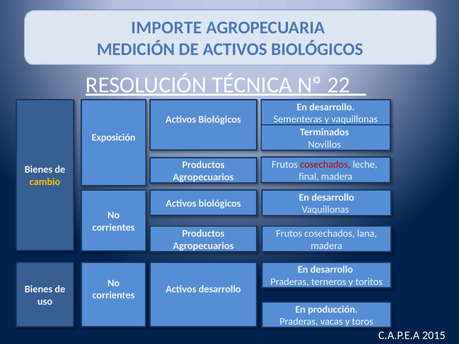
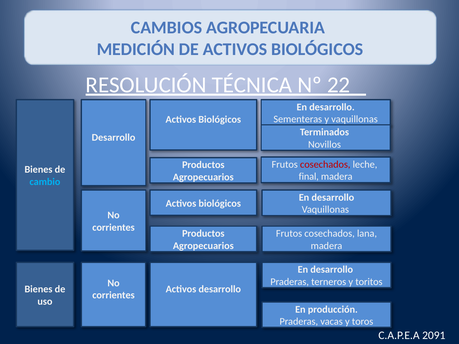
IMPORTE: IMPORTE -> CAMBIOS (167, 28)
Exposición: Exposición -> Desarrollo (114, 137)
cambio colour: yellow -> light blue (45, 182)
2015: 2015 -> 2091 (434, 336)
